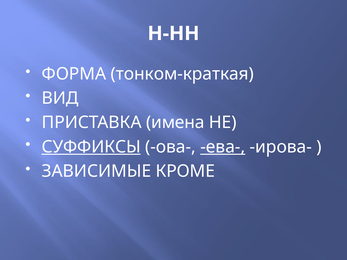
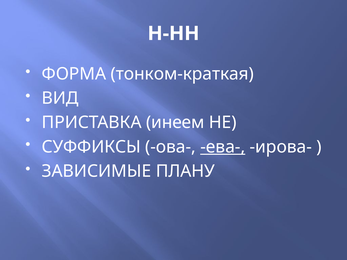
имена: имена -> инеем (175, 123)
СУФФИКСЫ underline: present -> none (91, 147)
КРОМЕ: КРОМЕ -> ПЛАНУ (185, 171)
